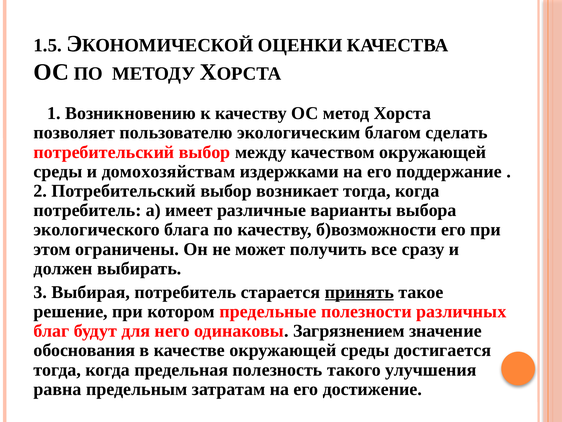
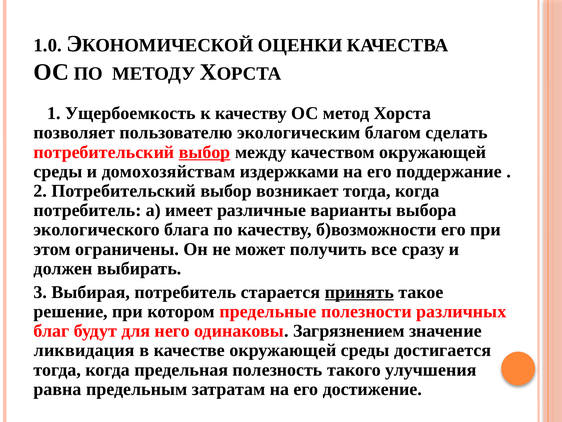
1.5: 1.5 -> 1.0 (48, 45)
Возникновению: Возникновению -> Ущербоемкость (130, 113)
выбор underline: none -> present (205, 152)
обоснования: обоснования -> ликвидация (84, 350)
